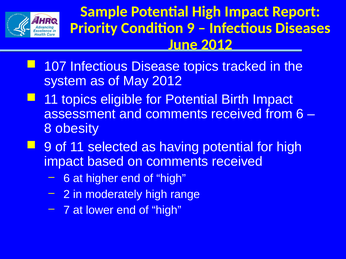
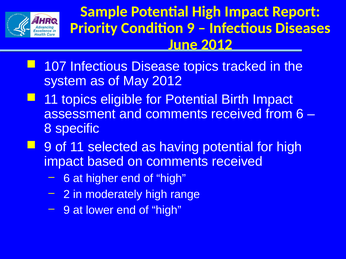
obesity: obesity -> specific (77, 129)
7: 7 -> 9 (67, 211)
